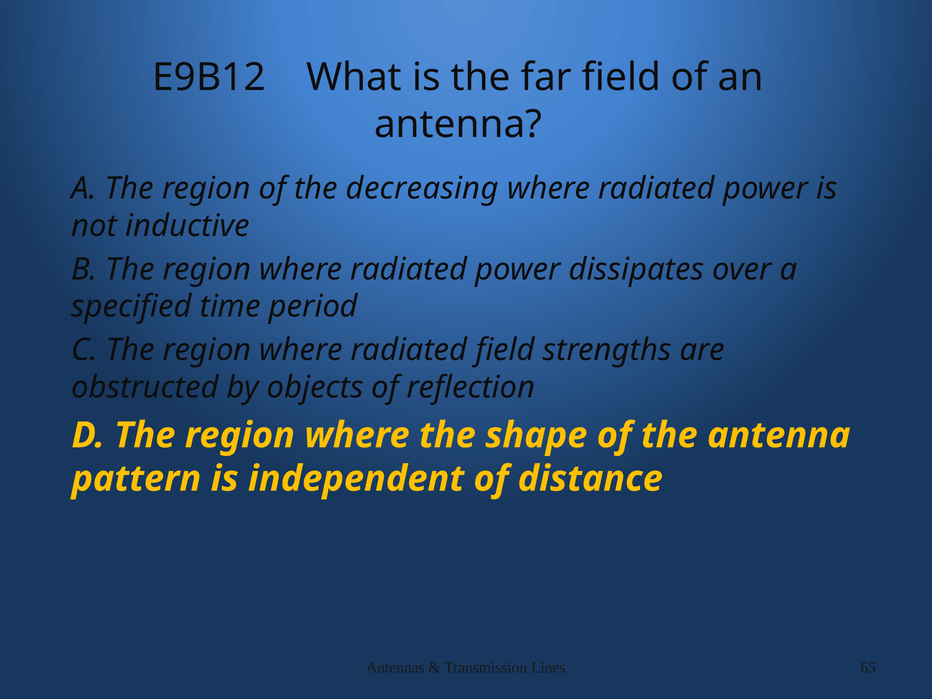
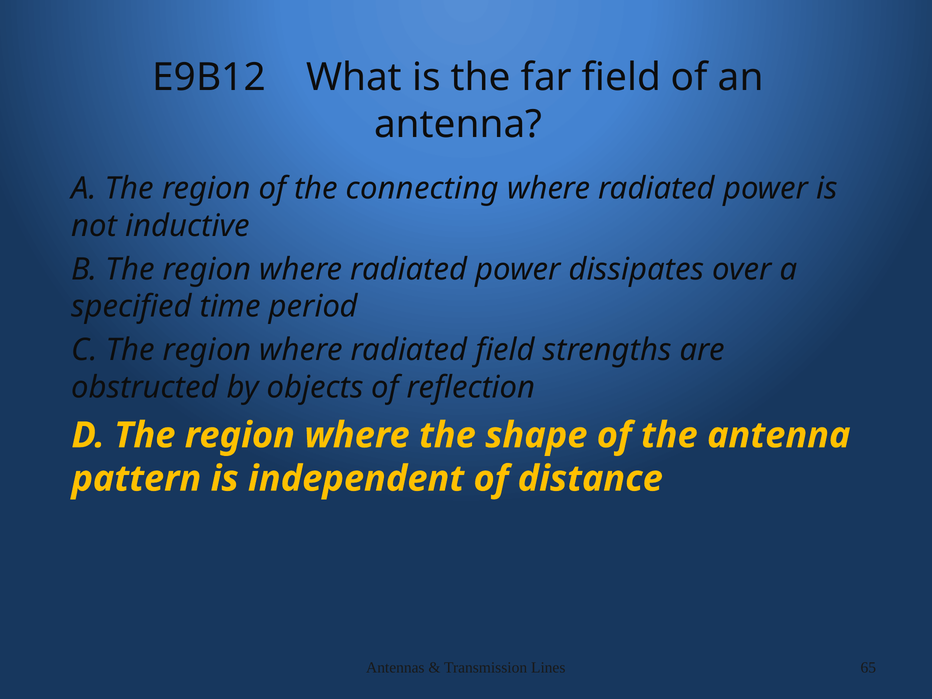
decreasing: decreasing -> connecting (422, 189)
